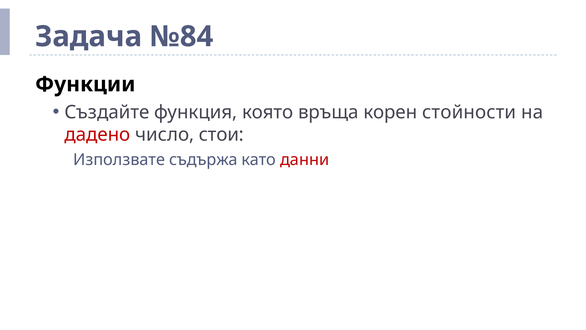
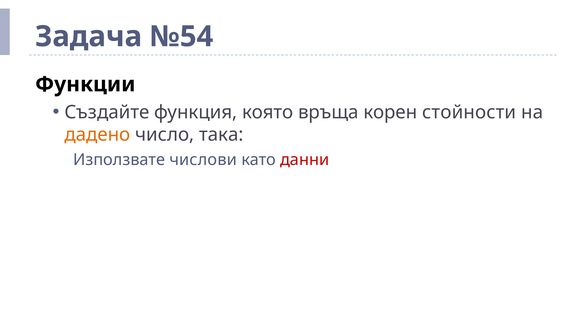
№84: №84 -> №54 (181, 37)
дадено colour: red -> orange (97, 135)
стои: стои -> така (221, 135)
съдържа: съдържа -> числови (203, 160)
